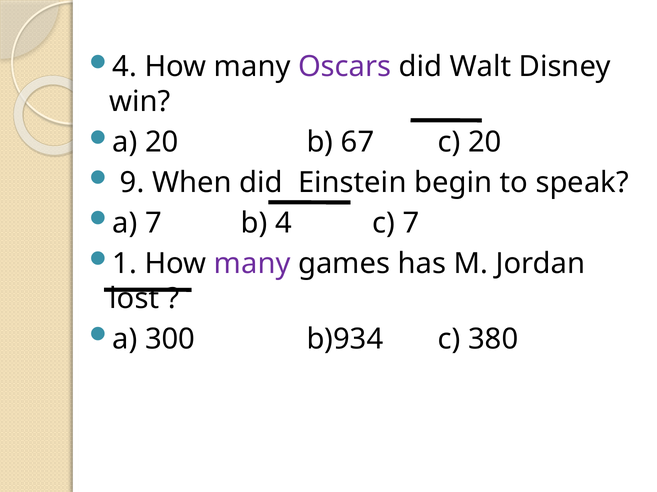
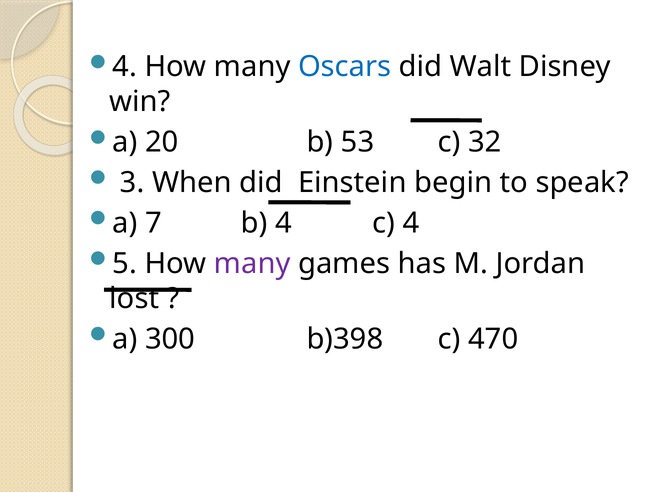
Oscars colour: purple -> blue (345, 67)
67: 67 -> 53 (358, 142)
c 20: 20 -> 32 (485, 142)
9: 9 -> 3 (132, 183)
c 7: 7 -> 4 (411, 223)
1: 1 -> 5 (125, 264)
b)934: b)934 -> b)398 (345, 339)
380: 380 -> 470 (493, 339)
